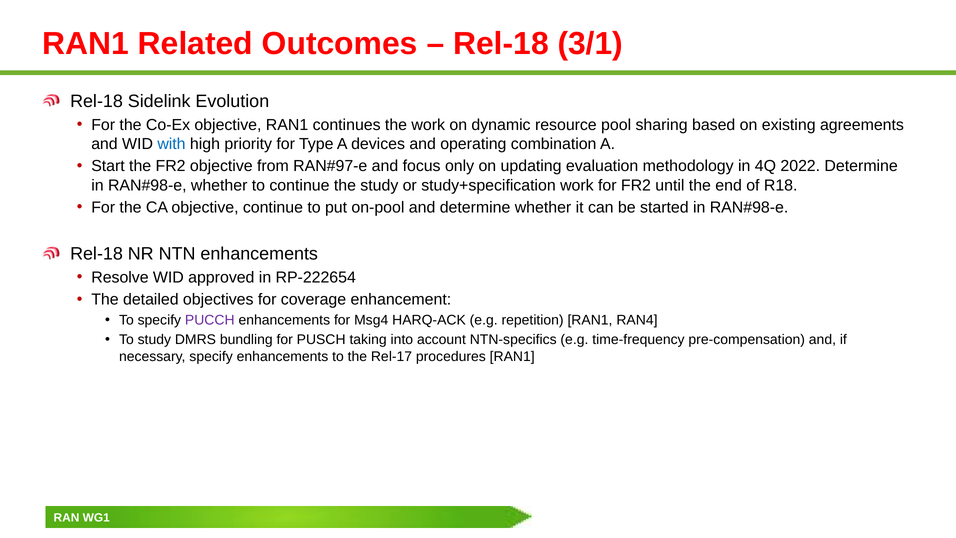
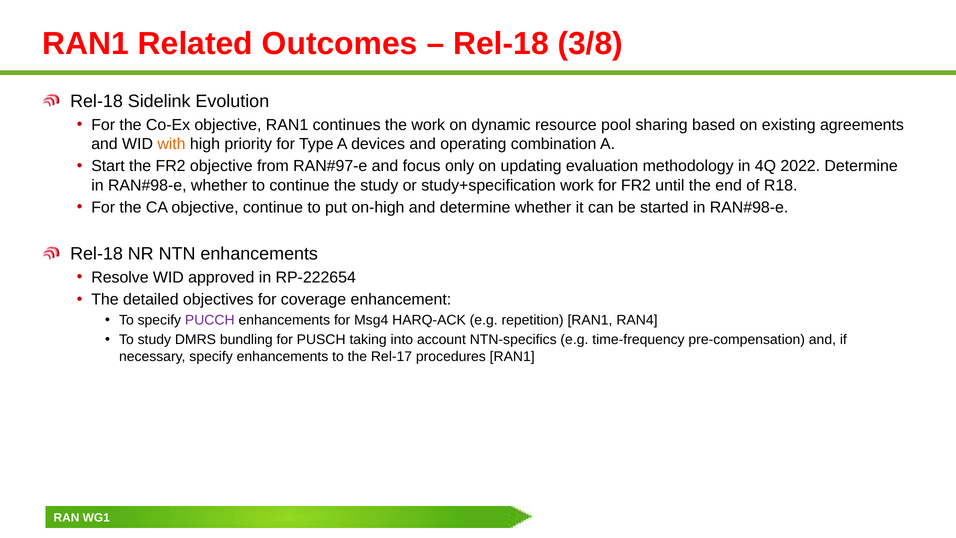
3/1: 3/1 -> 3/8 (590, 44)
with colour: blue -> orange (171, 144)
on-pool: on-pool -> on-high (378, 208)
